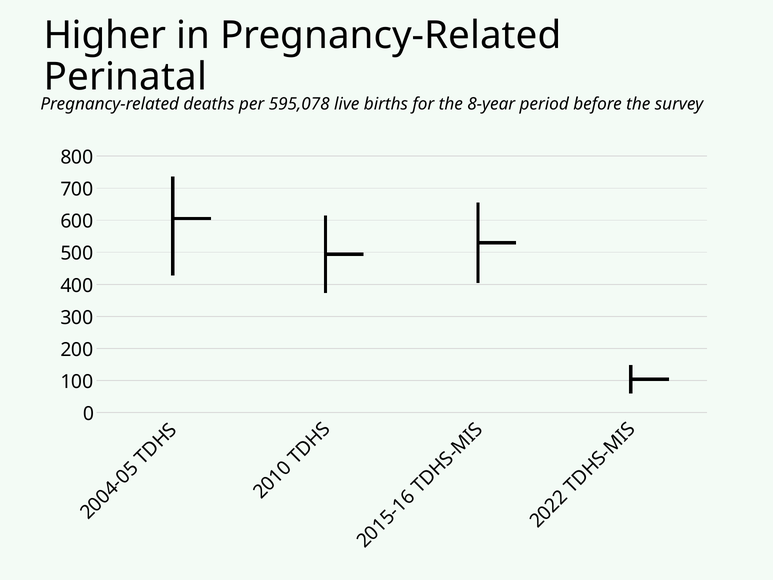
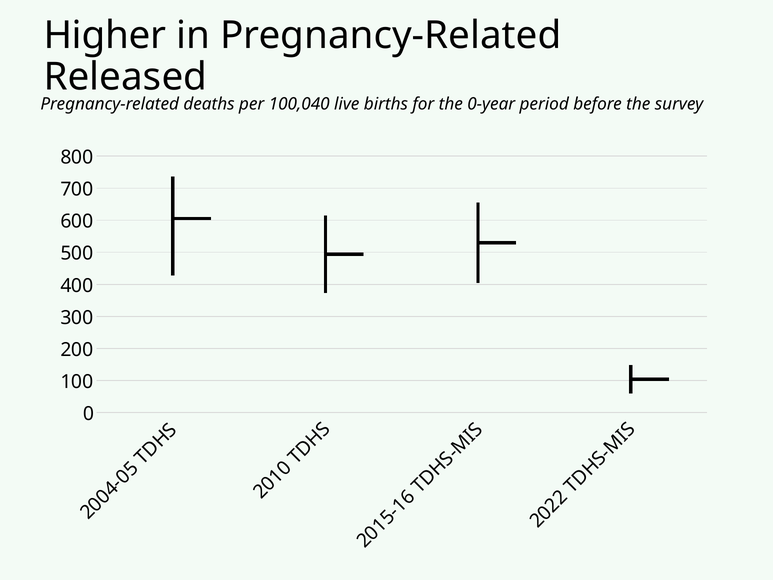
Perinatal: Perinatal -> Released (125, 77)
595,078: 595,078 -> 100,040 (299, 104)
8-year: 8-year -> 0-year (491, 104)
